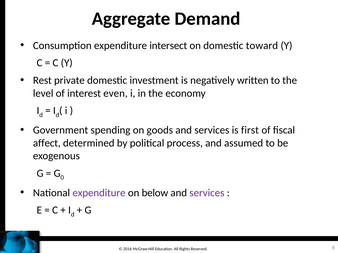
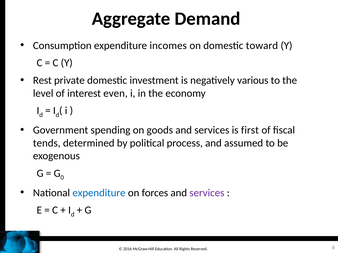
intersect: intersect -> incomes (168, 46)
written: written -> various (253, 80)
affect: affect -> tends (47, 143)
expenditure colour: purple -> blue (99, 193)
below: below -> forces (155, 193)
